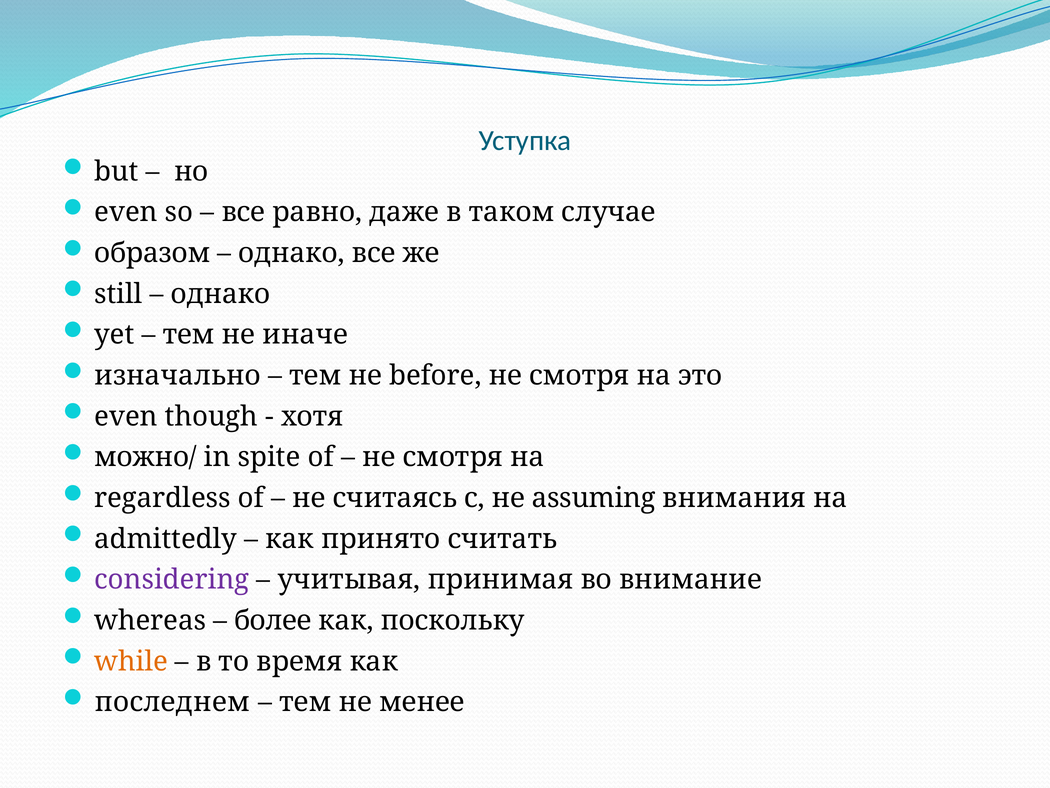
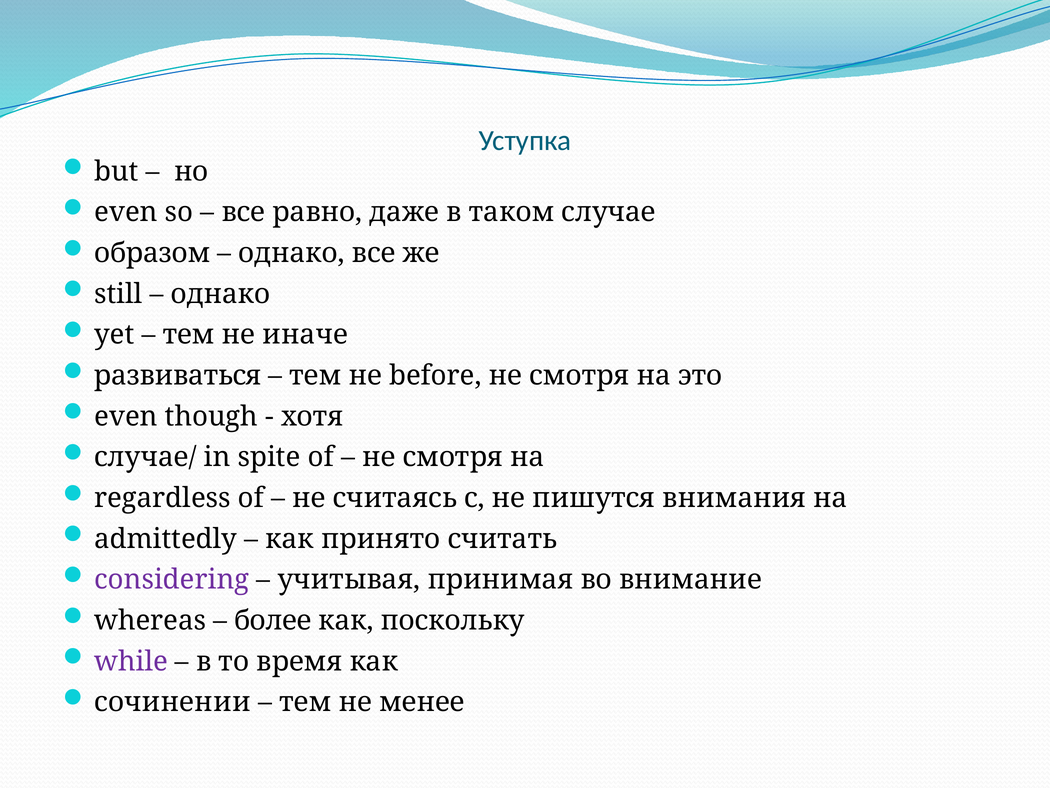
изначально: изначально -> развиваться (178, 375)
можно/: можно/ -> случае/ (146, 457)
assuming: assuming -> пишутся (594, 498)
while colour: orange -> purple (131, 661)
последнем: последнем -> сочинении (173, 702)
